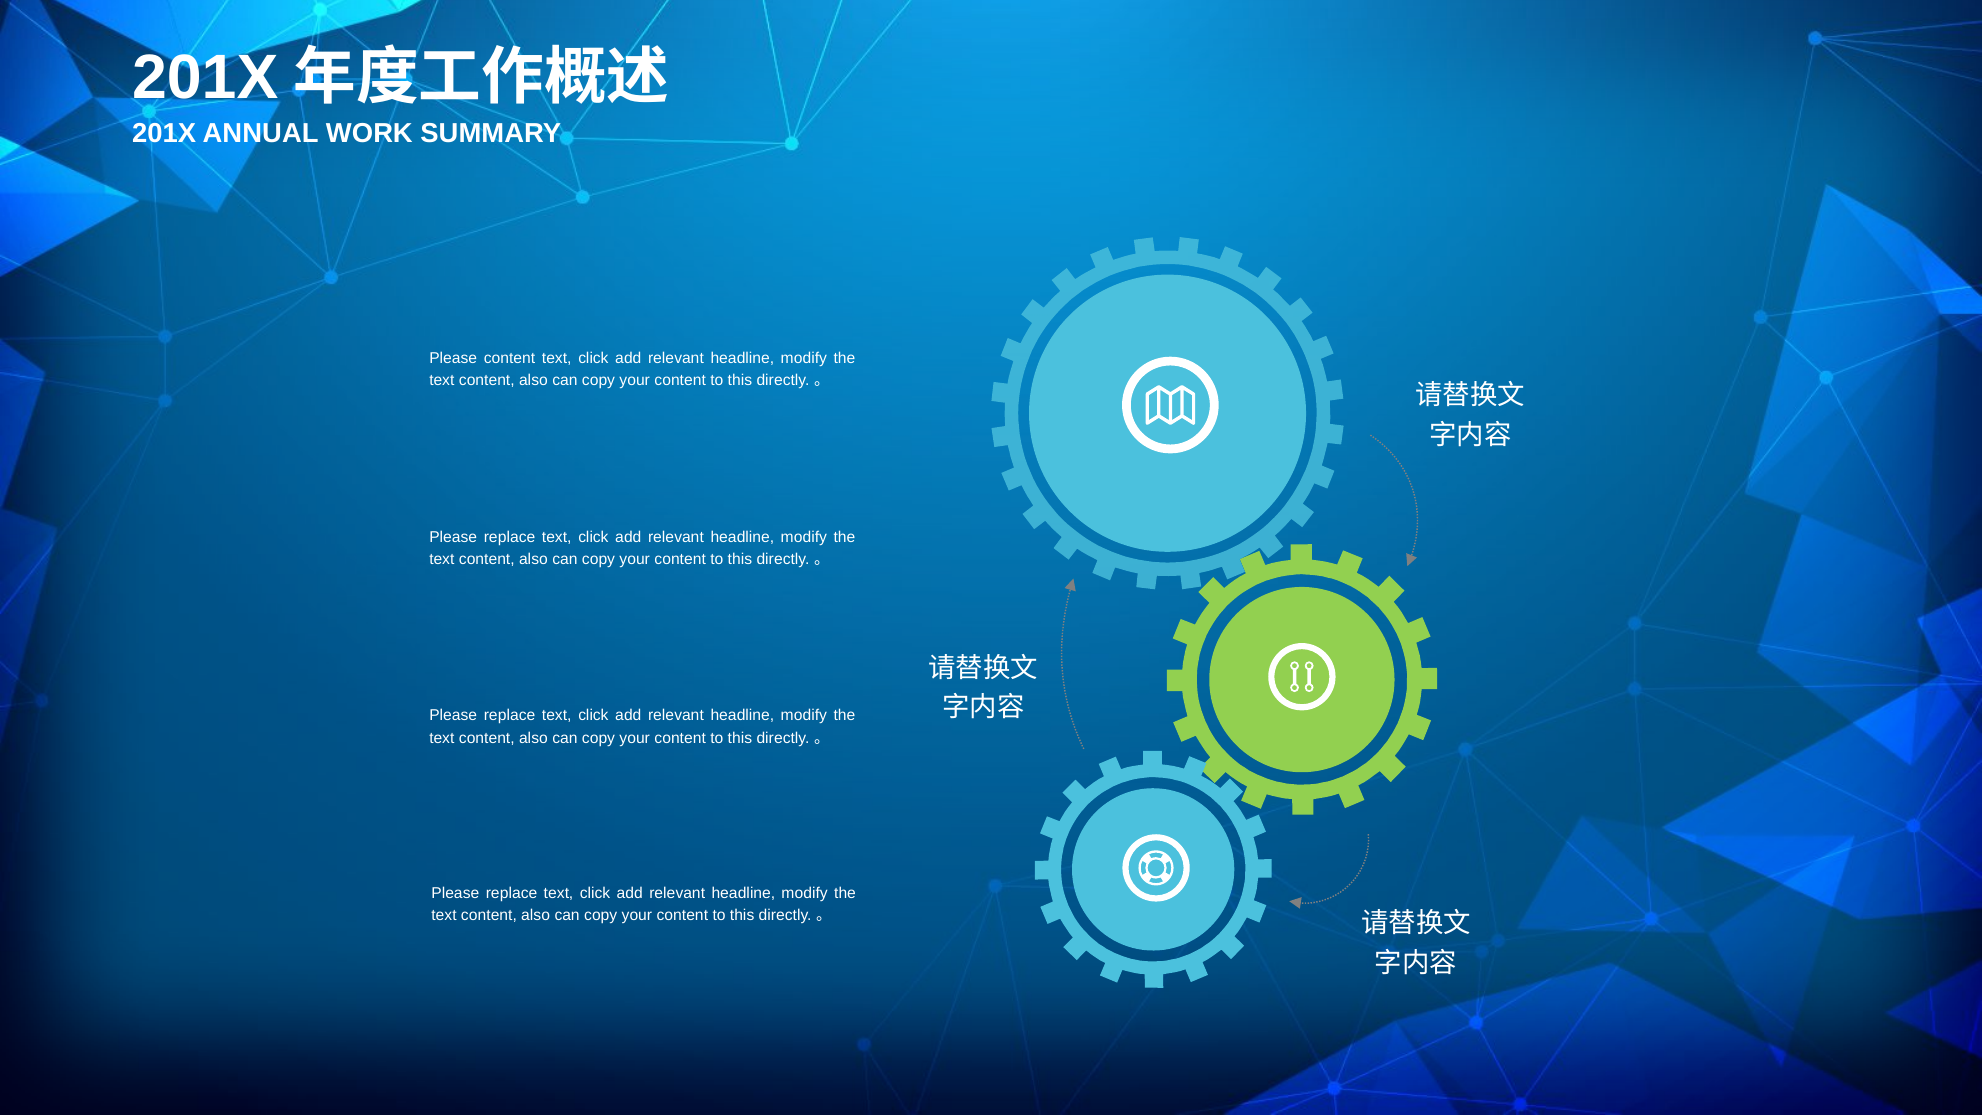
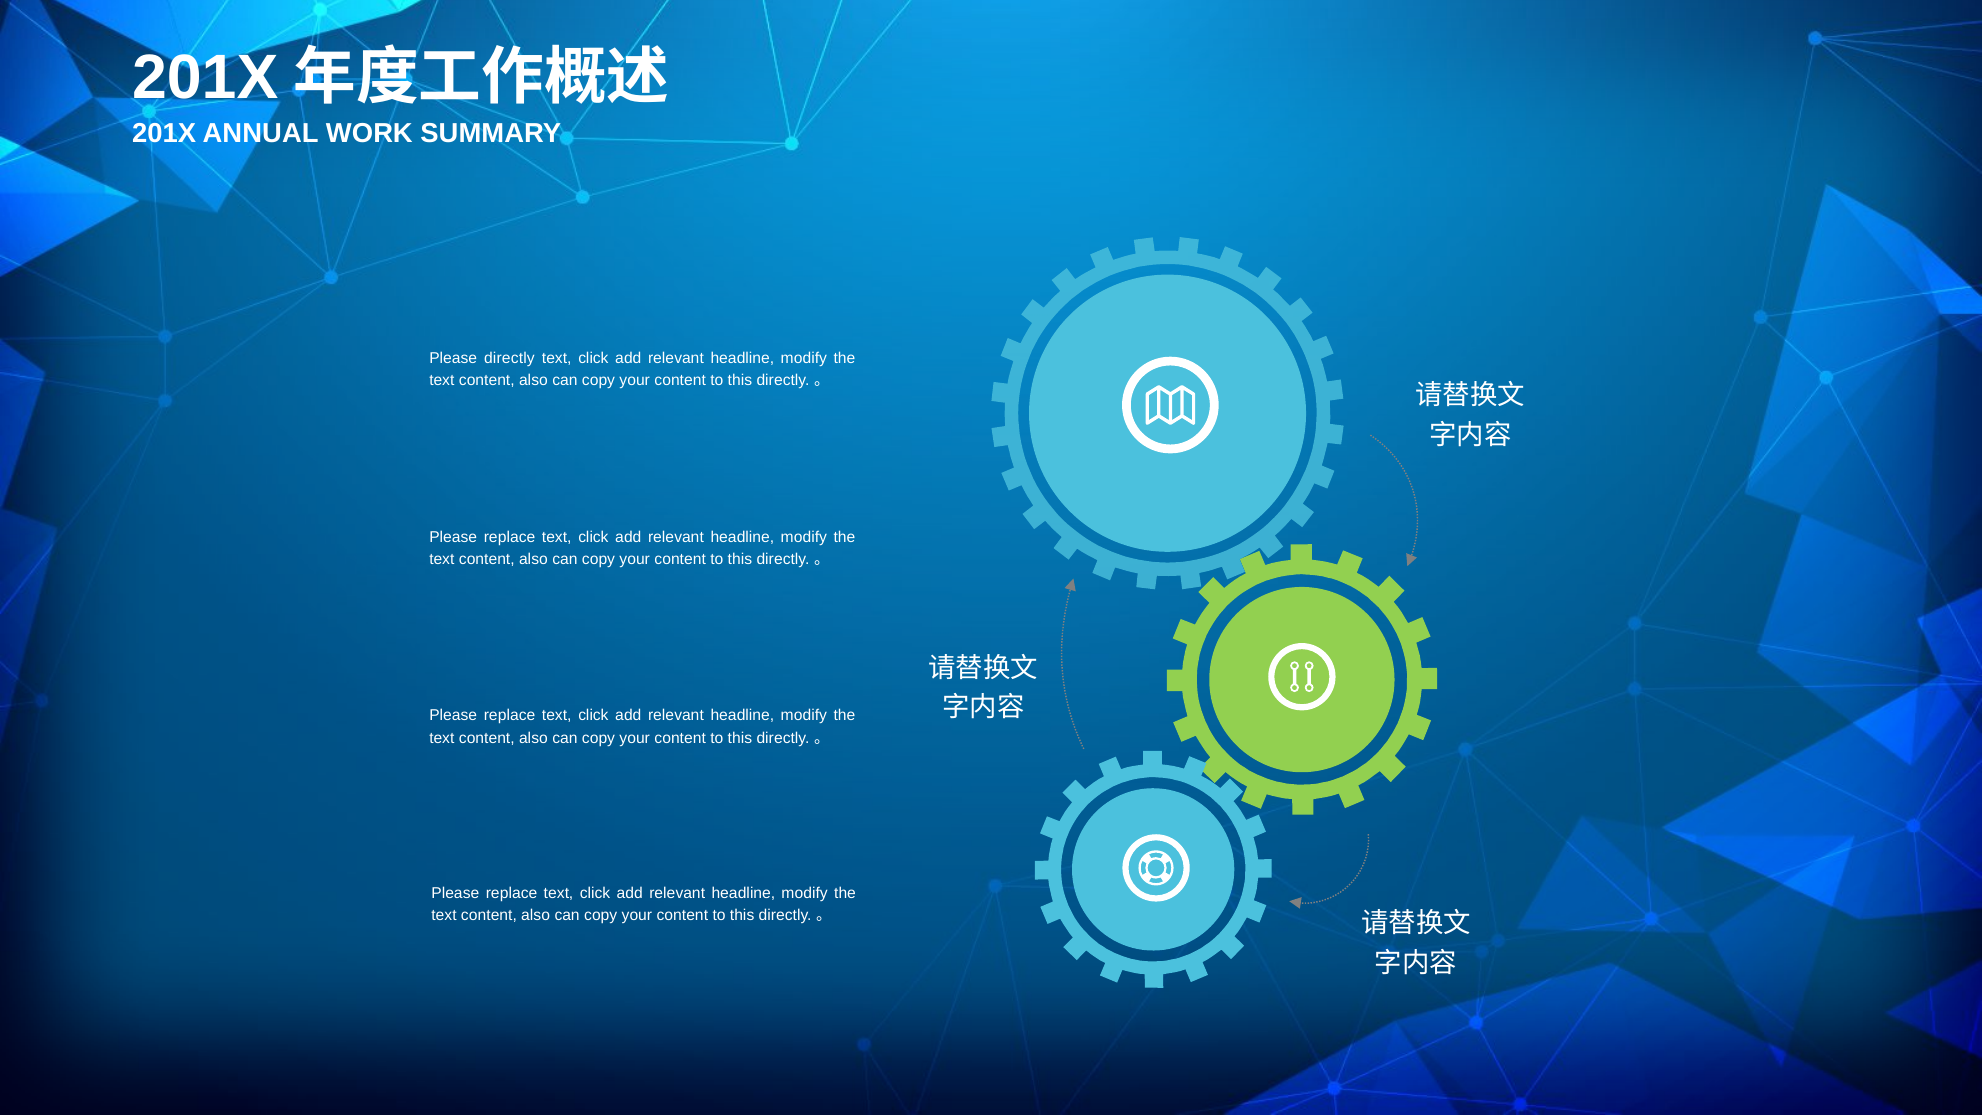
Please content: content -> directly (509, 358)
